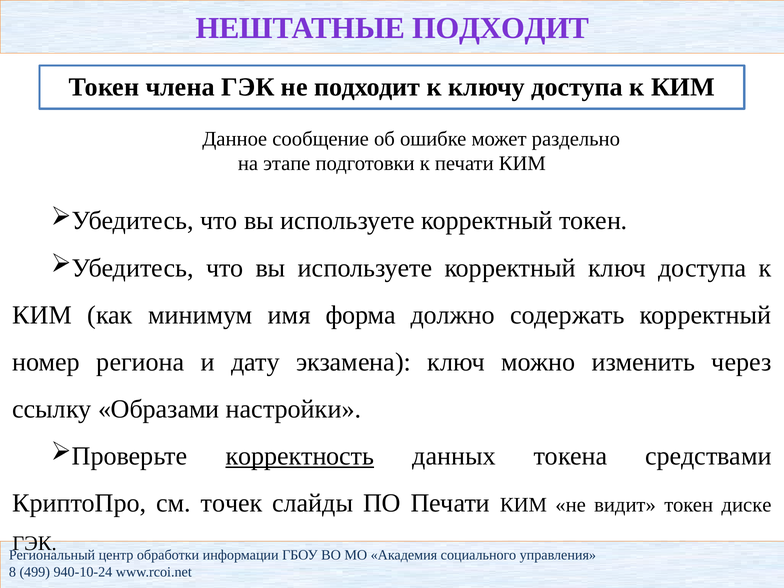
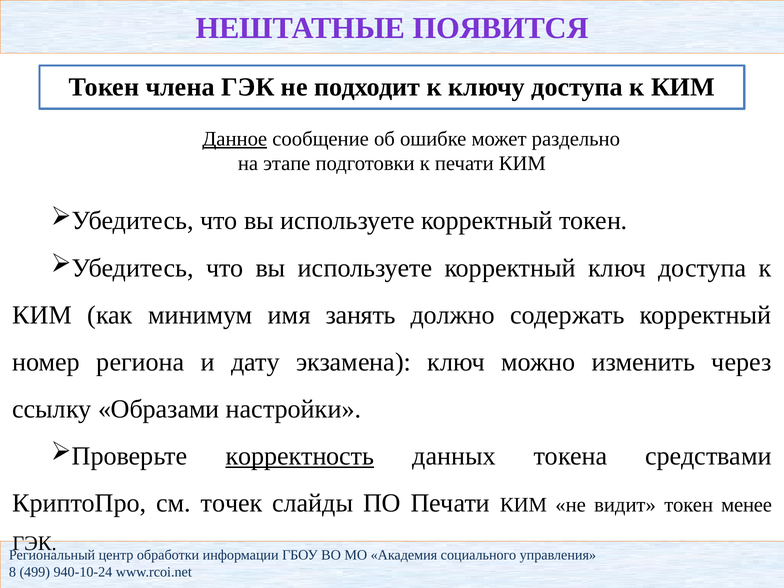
НЕШТАТНЫЕ ПОДХОДИТ: ПОДХОДИТ -> ПОЯВИТСЯ (501, 28)
Данное underline: none -> present (235, 139)
форма: форма -> занять (361, 315)
диске: диске -> менее (747, 505)
